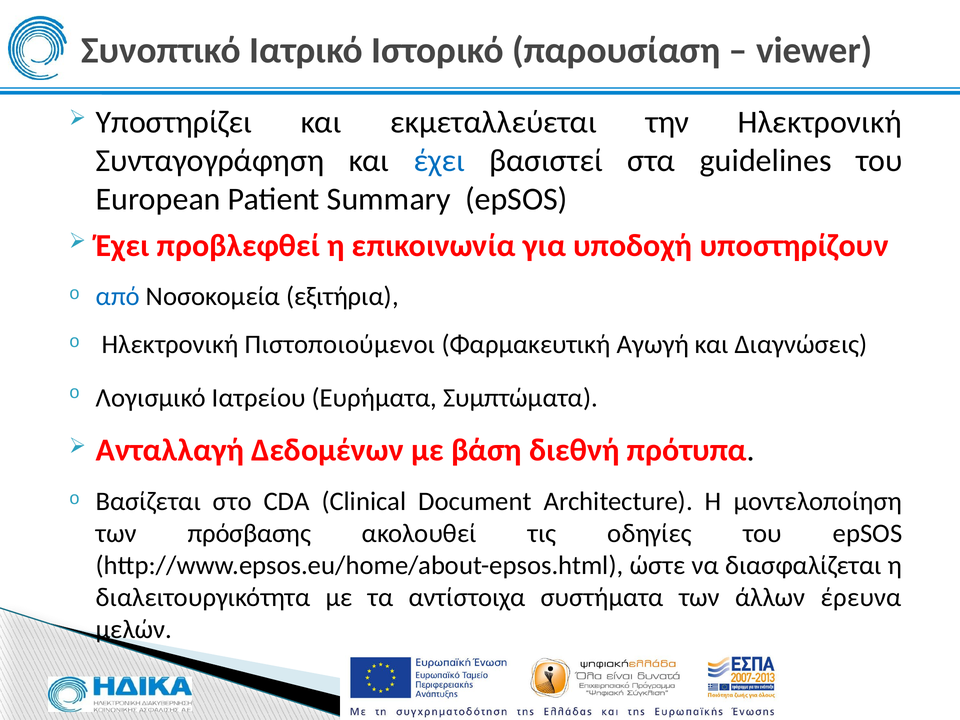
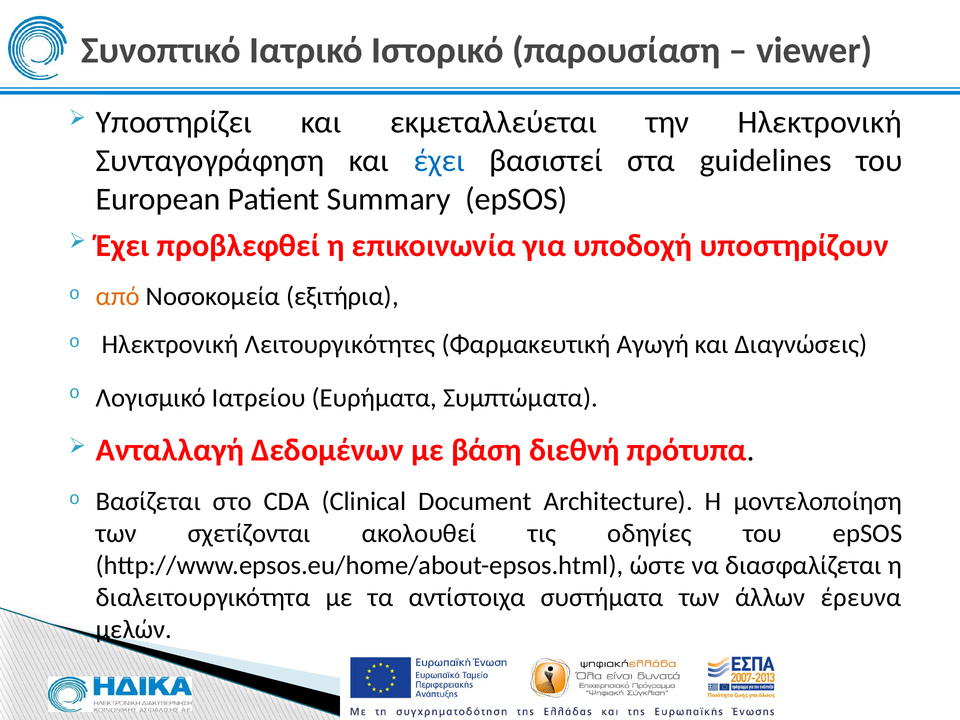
από colour: blue -> orange (118, 296)
Πιστοποιούμενοι: Πιστοποιούμενοι -> Λειτουργικότητες (340, 344)
πρόσβασης: πρόσβασης -> σχετίζονται (249, 533)
